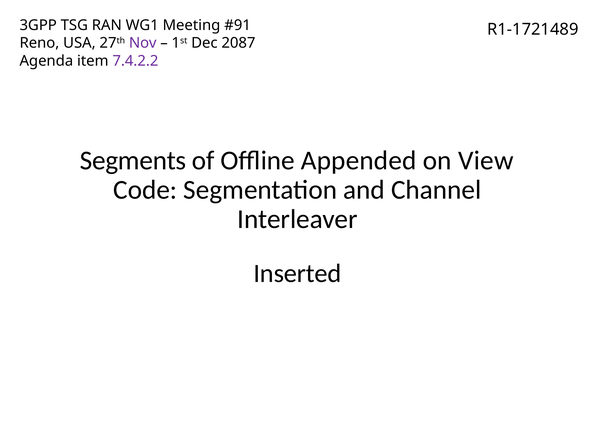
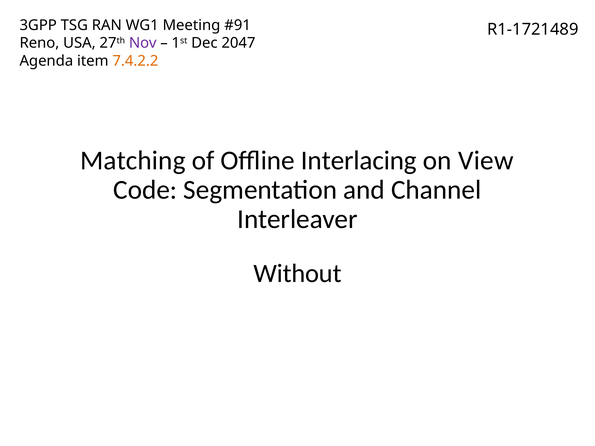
2087: 2087 -> 2047 (238, 43)
7.4.2.2 colour: purple -> orange (135, 61)
Segments: Segments -> Matching (133, 161)
Appended: Appended -> Interlacing (359, 161)
Inserted: Inserted -> Without (298, 274)
